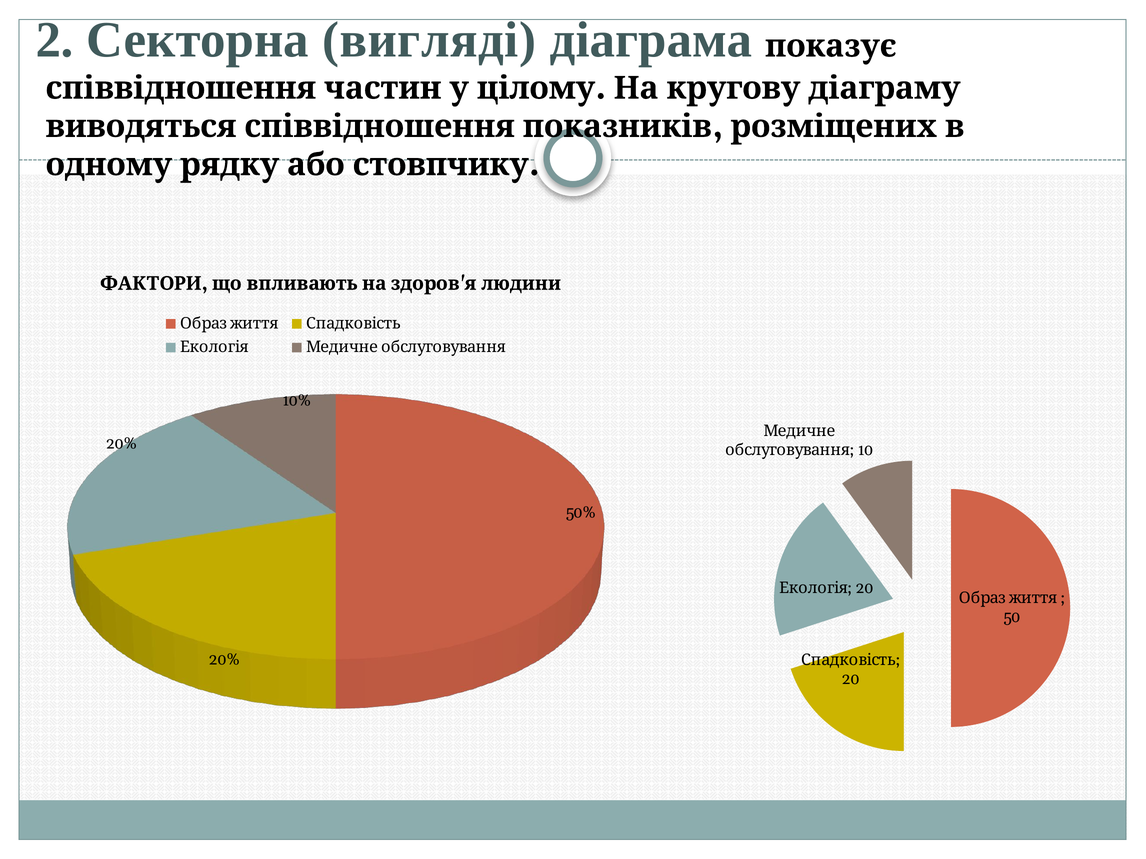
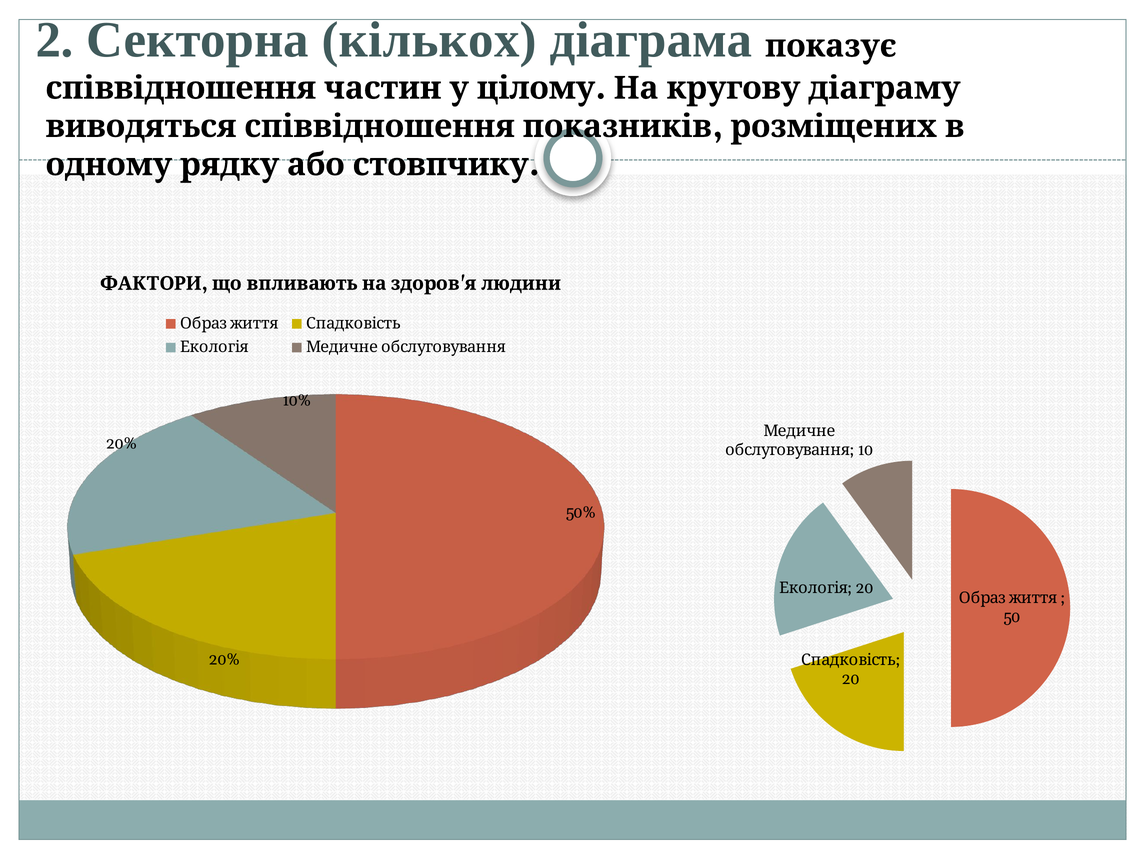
вигляді: вигляді -> кількох (429, 40)
